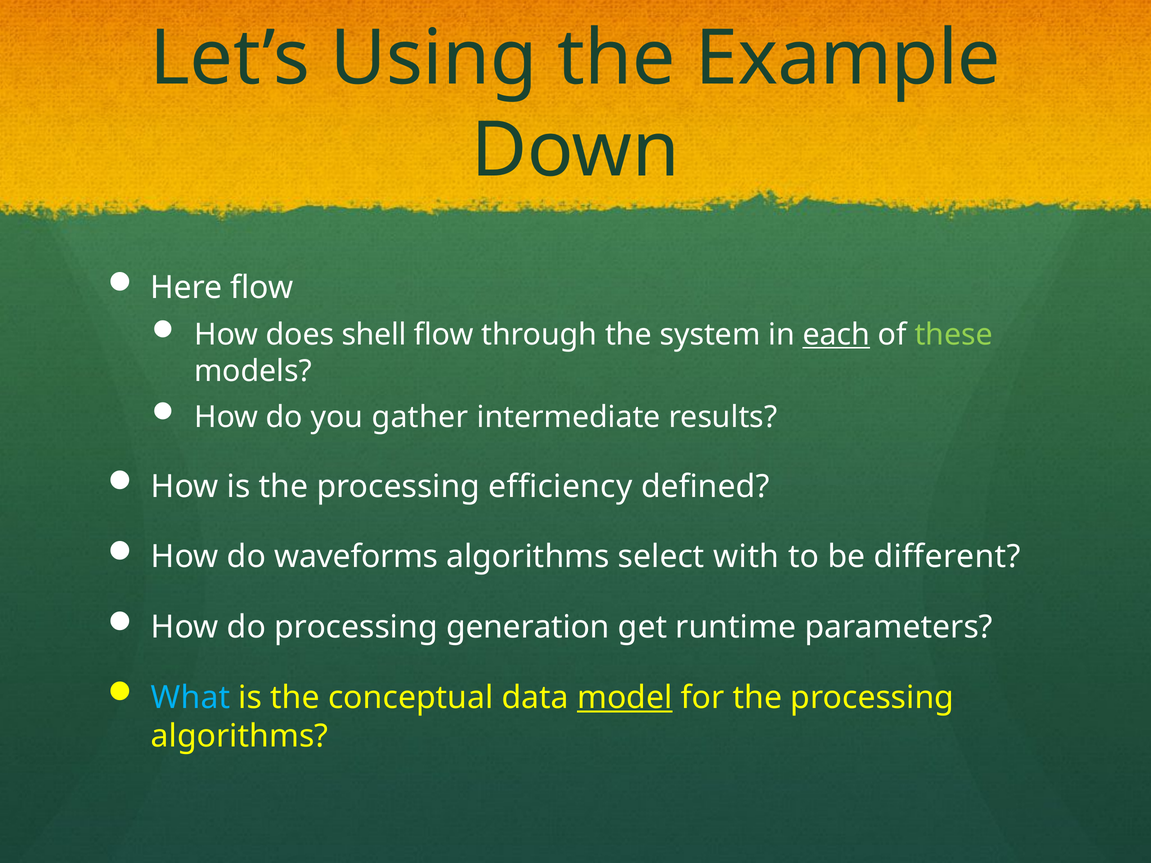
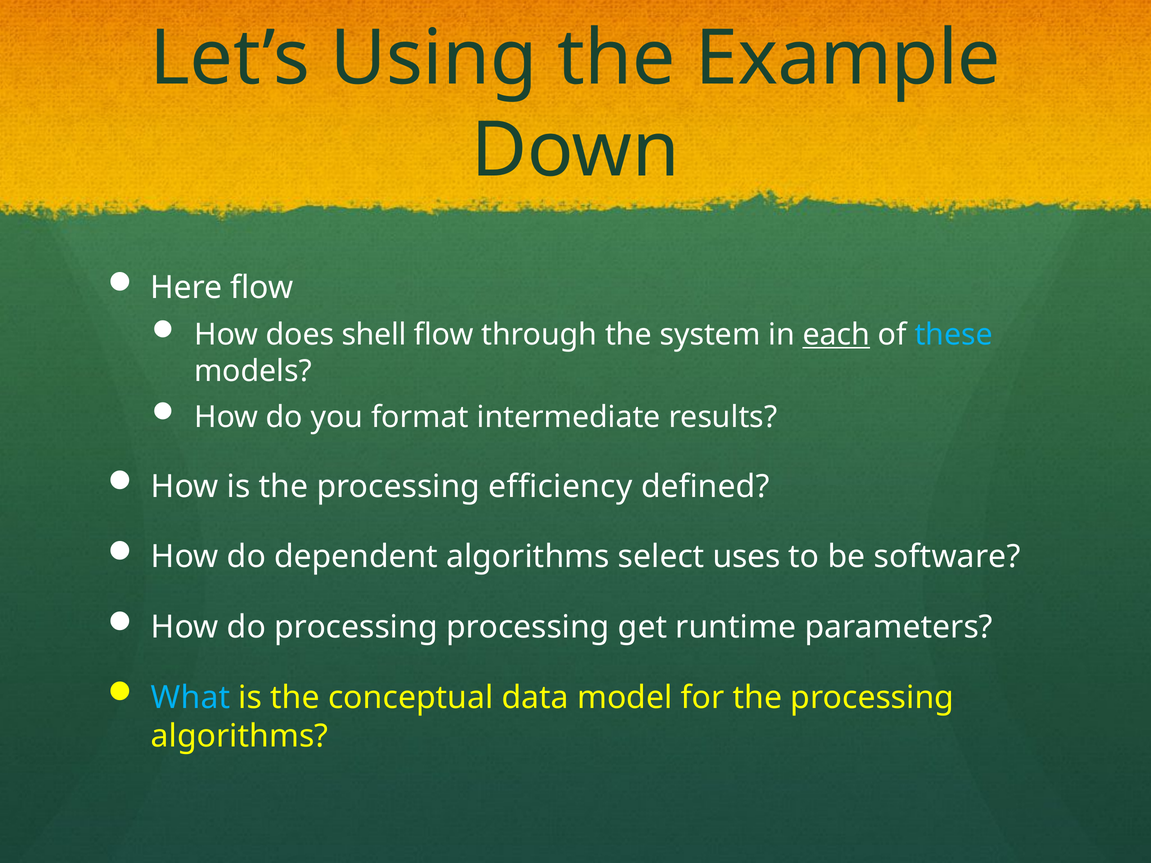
these colour: light green -> light blue (954, 335)
gather: gather -> format (420, 417)
waveforms: waveforms -> dependent (356, 557)
with: with -> uses (747, 557)
different: different -> software (947, 557)
processing generation: generation -> processing (528, 627)
model underline: present -> none (625, 698)
